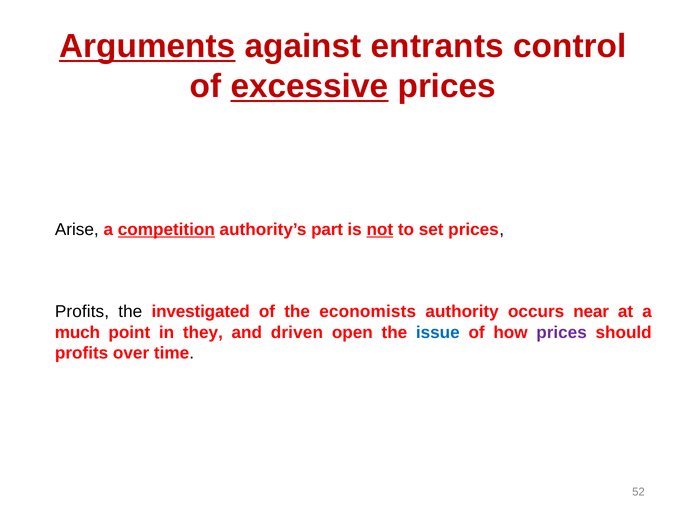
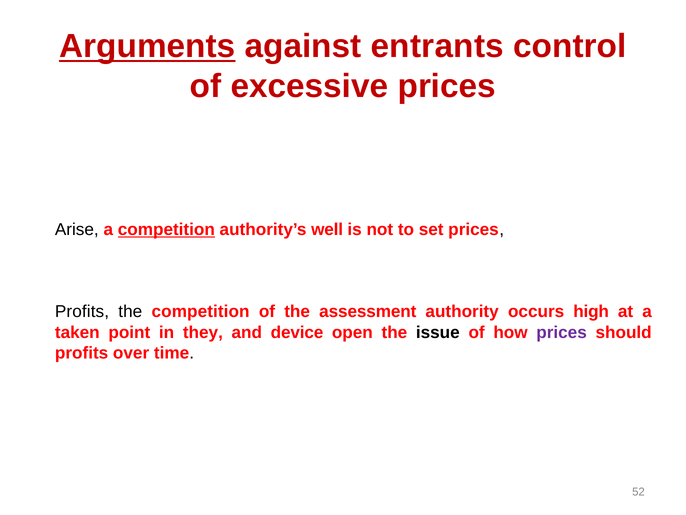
excessive underline: present -> none (309, 86)
part: part -> well (327, 229)
not underline: present -> none (380, 229)
the investigated: investigated -> competition (201, 312)
economists: economists -> assessment (368, 312)
near: near -> high (591, 312)
much: much -> taken (77, 332)
driven: driven -> device (297, 332)
issue colour: blue -> black (438, 332)
